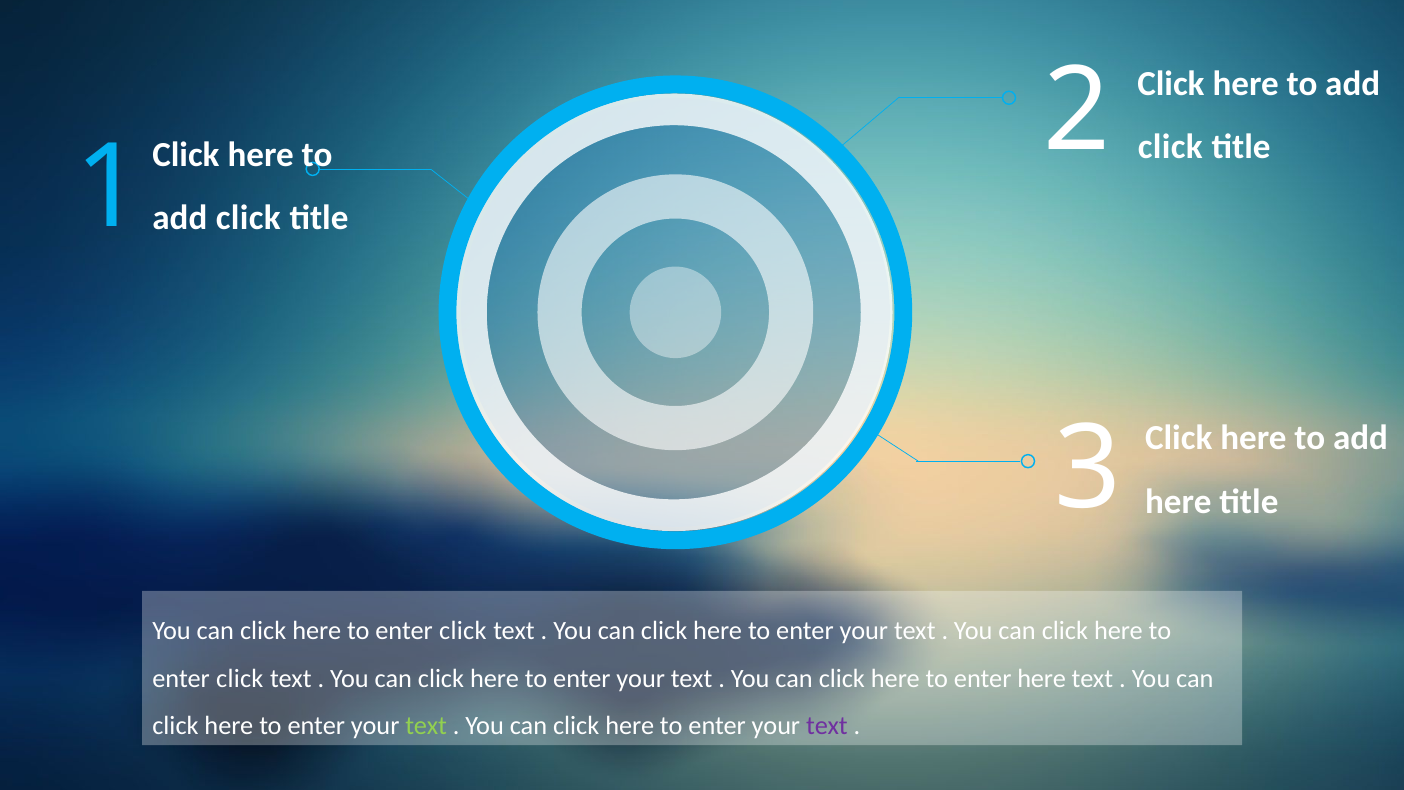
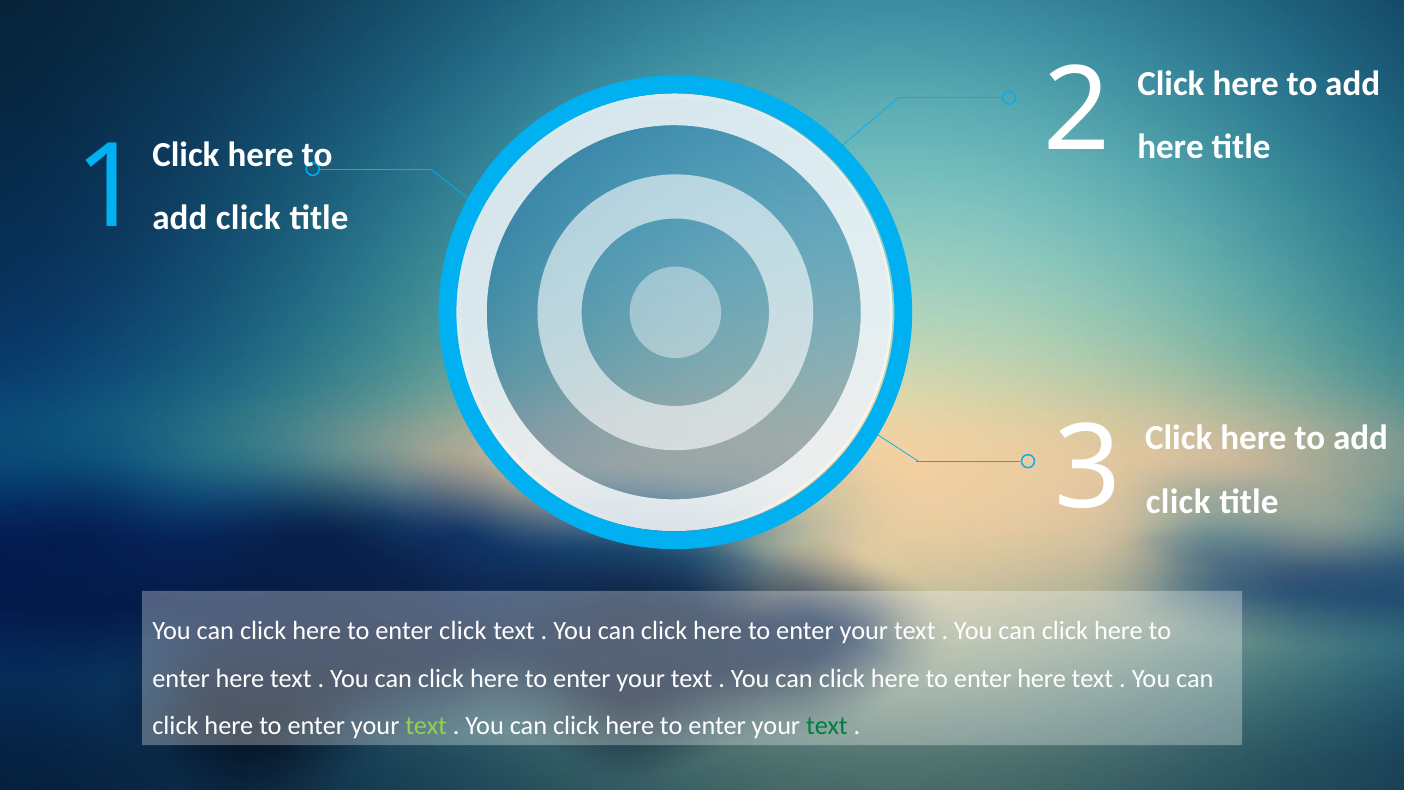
click: click -> here (1171, 147)
here: here -> click (1178, 501)
click: click -> here (240, 678)
text colour: purple -> green (827, 726)
